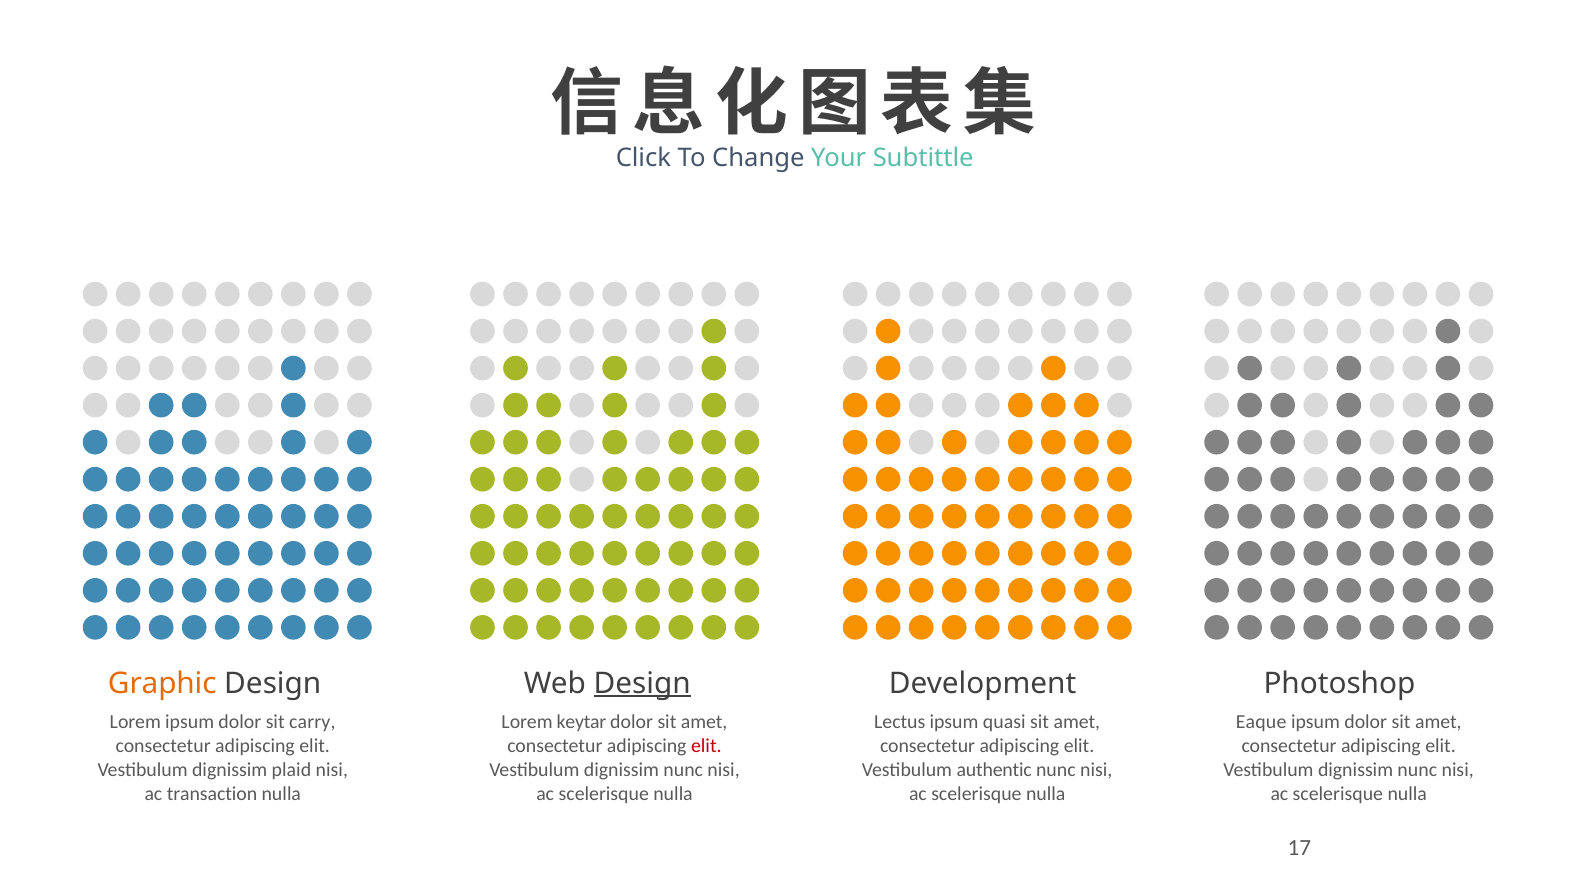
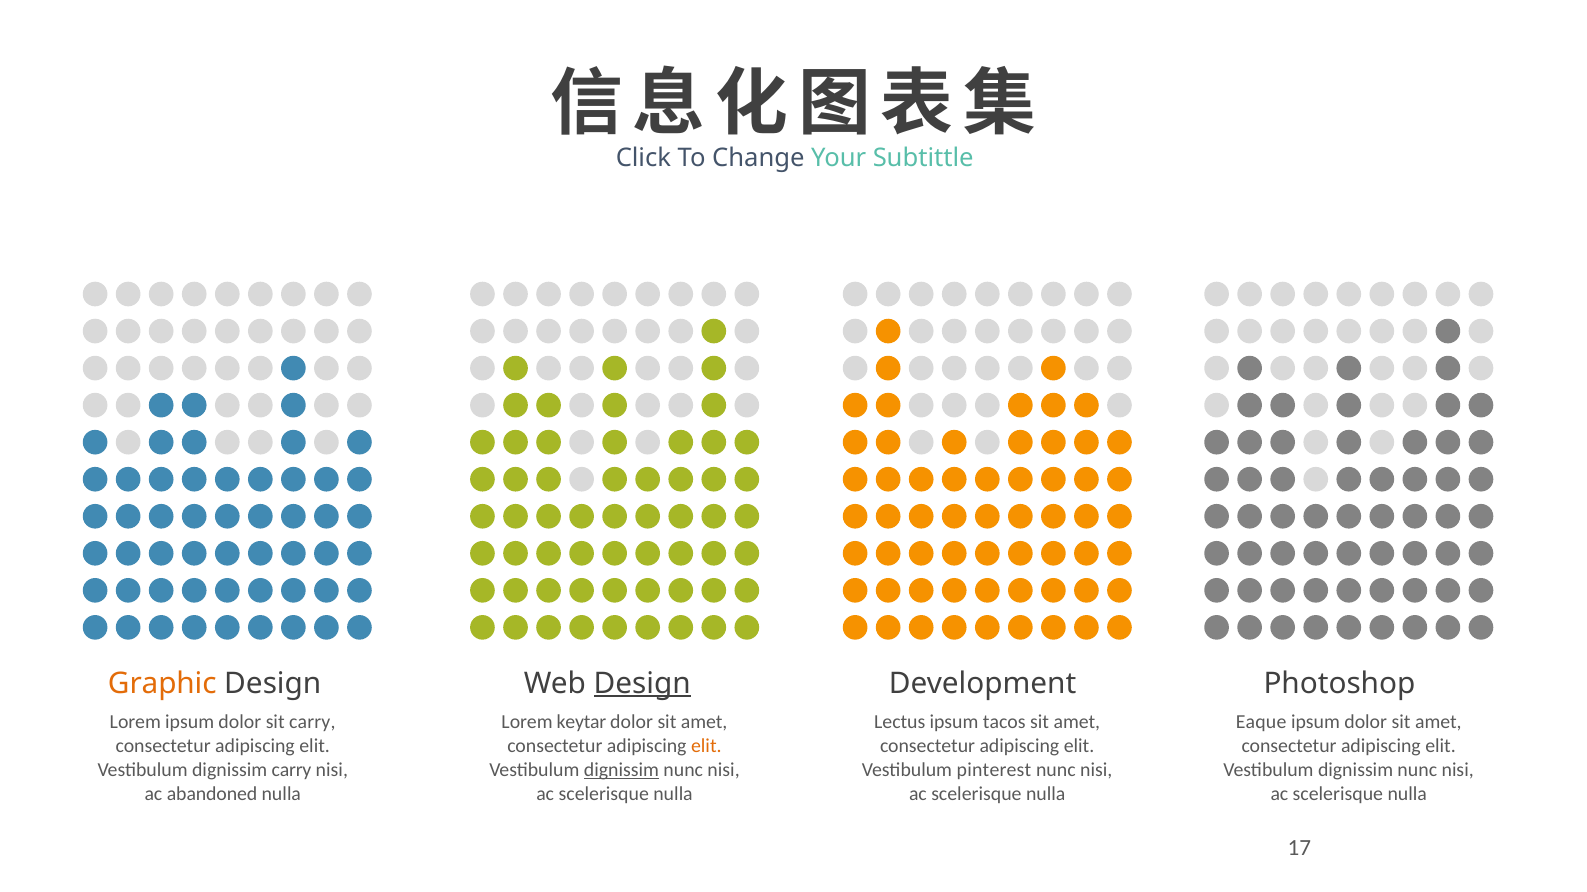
quasi: quasi -> tacos (1004, 723)
elit colour: red -> orange (706, 747)
dignissim plaid: plaid -> carry (292, 770)
dignissim underline: none -> present (621, 770)
authentic: authentic -> pinterest (994, 770)
transaction: transaction -> abandoned (212, 794)
